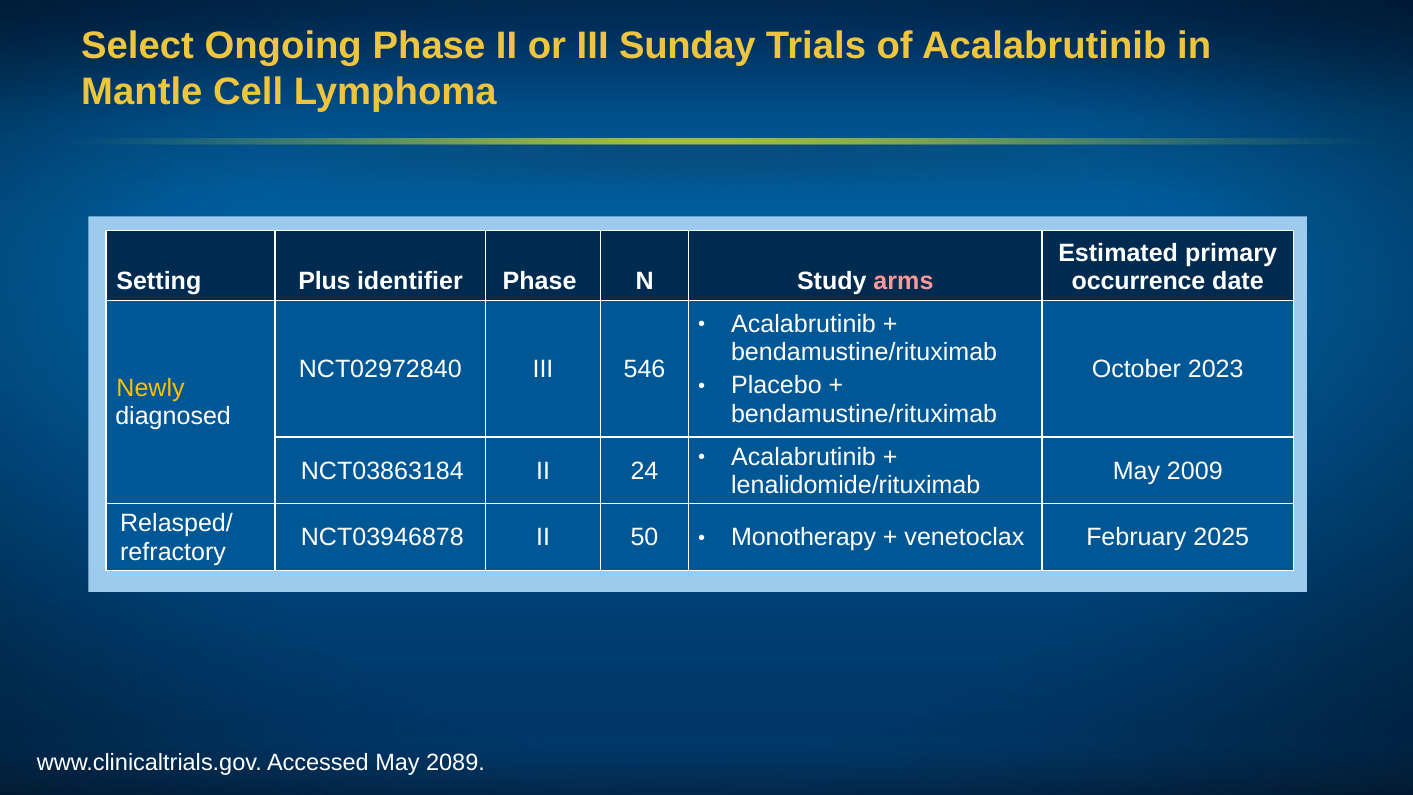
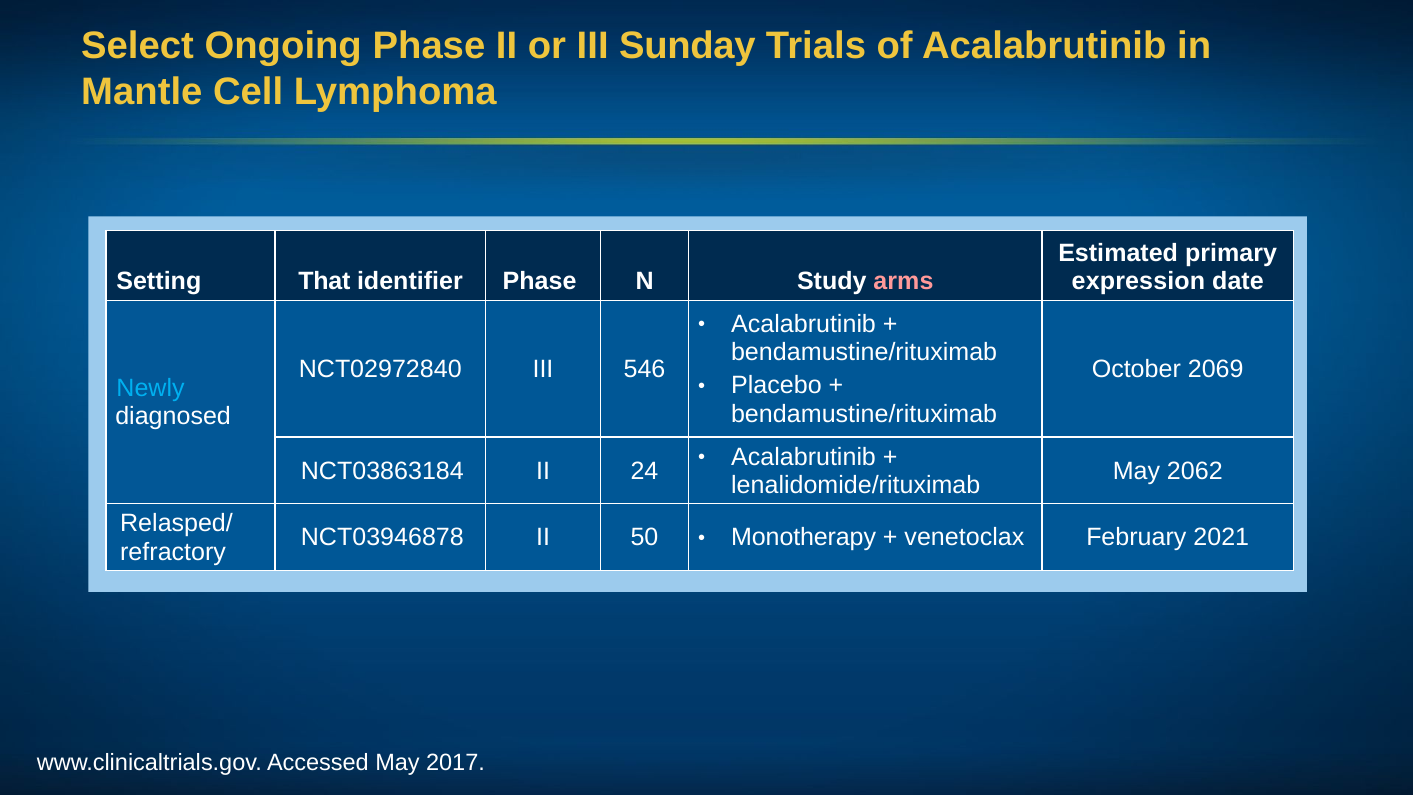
Plus: Plus -> That (324, 281)
occurrence: occurrence -> expression (1138, 281)
2023: 2023 -> 2069 (1216, 369)
Newly colour: yellow -> light blue (151, 388)
2009: 2009 -> 2062 (1195, 471)
2025: 2025 -> 2021 (1221, 538)
2089: 2089 -> 2017 (455, 763)
